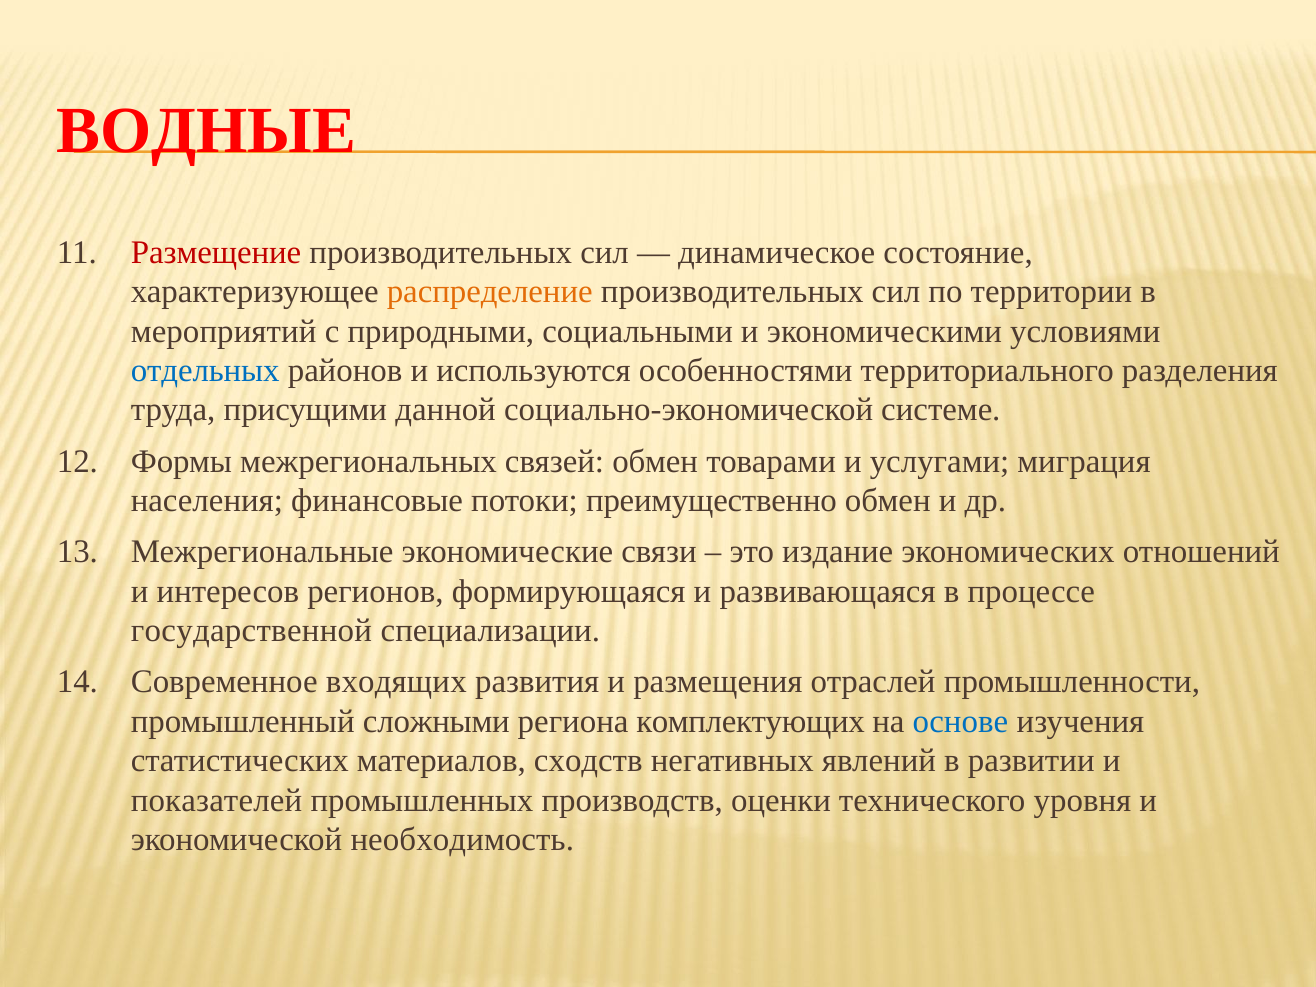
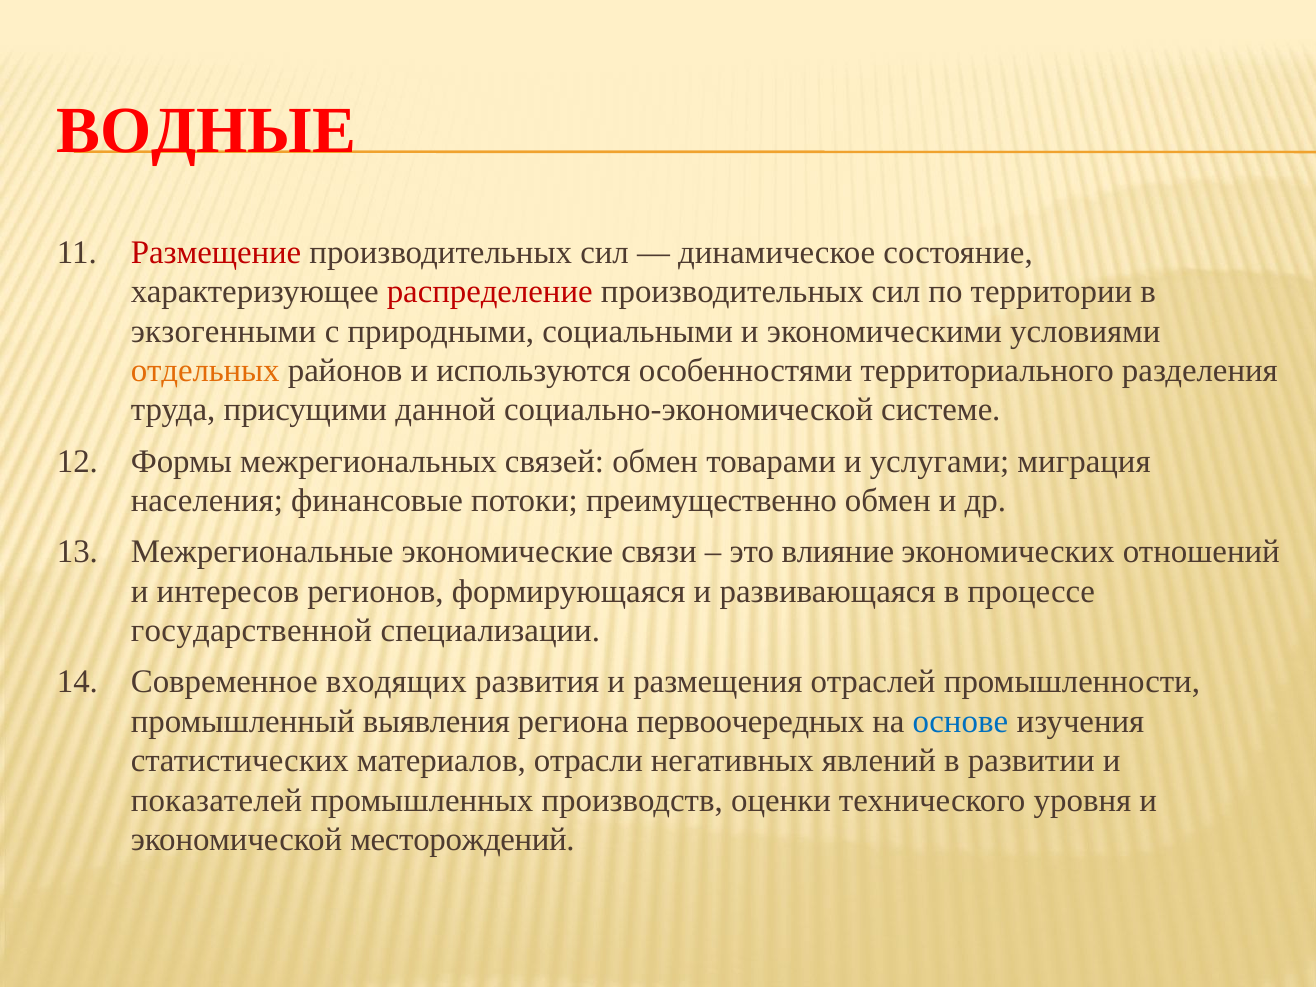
распределение colour: orange -> red (490, 292)
мероприятий: мероприятий -> экзогенными (224, 331)
отдельных colour: blue -> orange (205, 371)
издание: издание -> влияние (838, 552)
сложными: сложными -> выявления (436, 722)
комплектующих: комплектующих -> первоочередных (751, 722)
сходств: сходств -> отрасли (588, 761)
необходимость: необходимость -> месторождений (462, 840)
